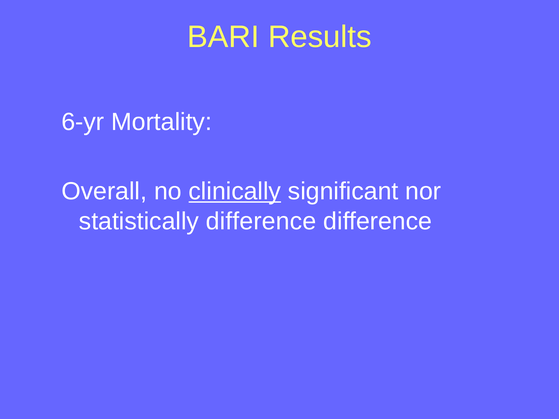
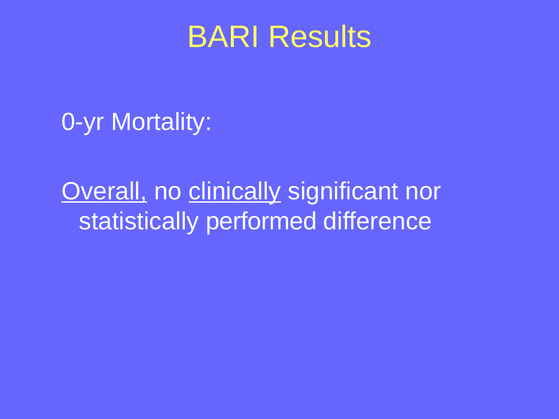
6-yr: 6-yr -> 0-yr (83, 122)
Overall underline: none -> present (104, 192)
statistically difference: difference -> performed (261, 221)
